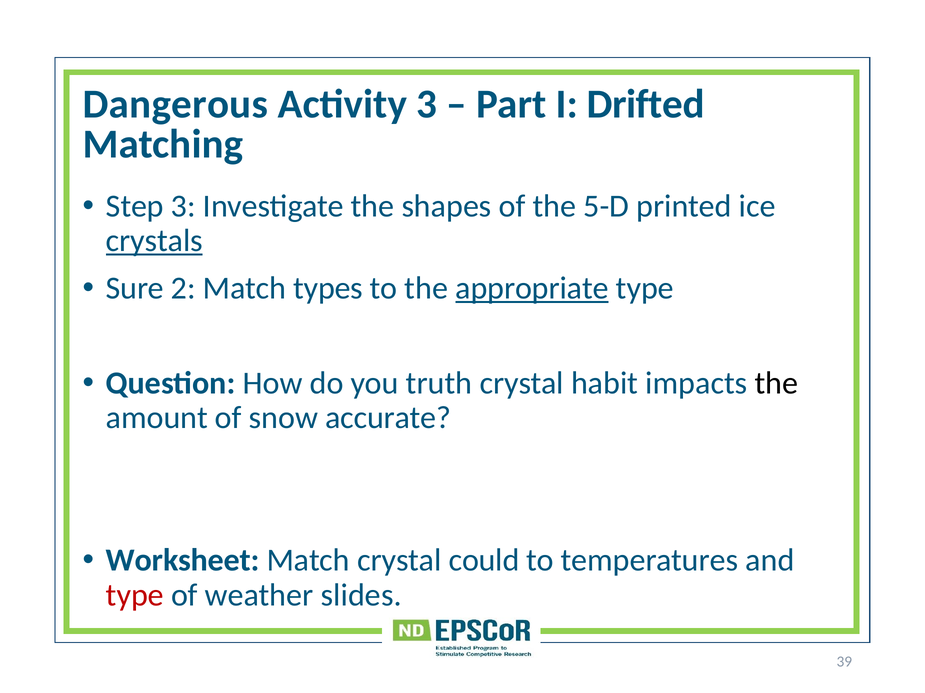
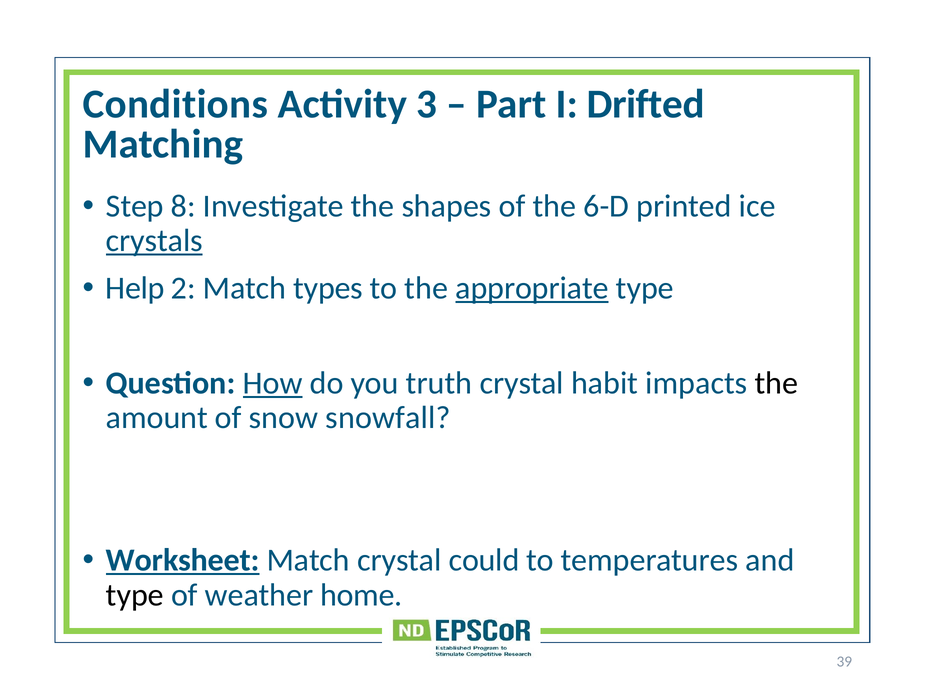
Dangerous: Dangerous -> Conditions (175, 105)
Step 3: 3 -> 8 (183, 206)
5-D: 5-D -> 6-D (606, 206)
Sure: Sure -> Help (135, 289)
How underline: none -> present (273, 384)
accurate: accurate -> snowfall (388, 418)
Worksheet underline: none -> present (183, 561)
type colour: red -> black (135, 596)
slides: slides -> home (361, 596)
